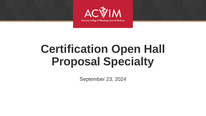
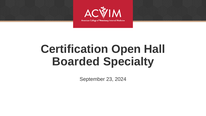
Proposal: Proposal -> Boarded (76, 62)
